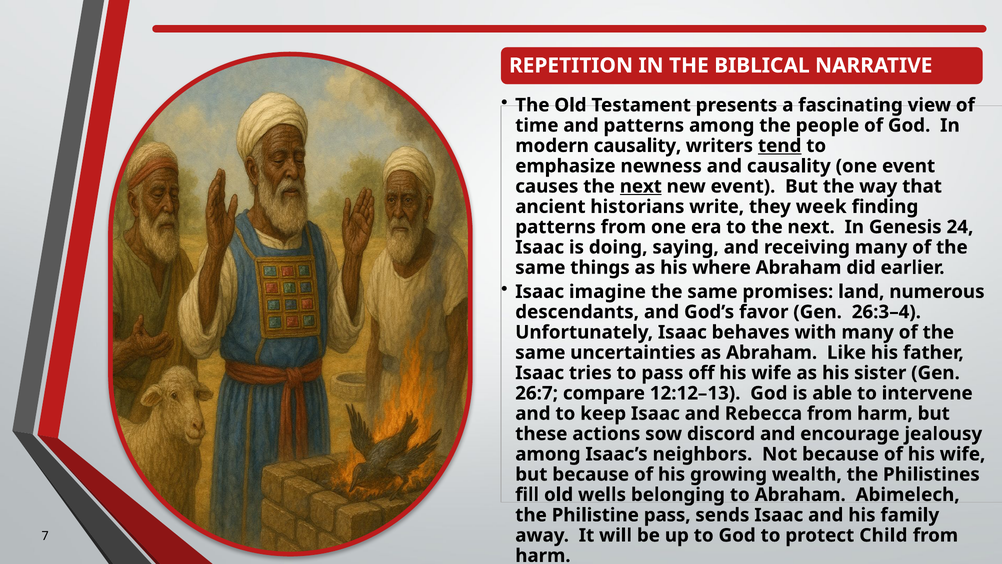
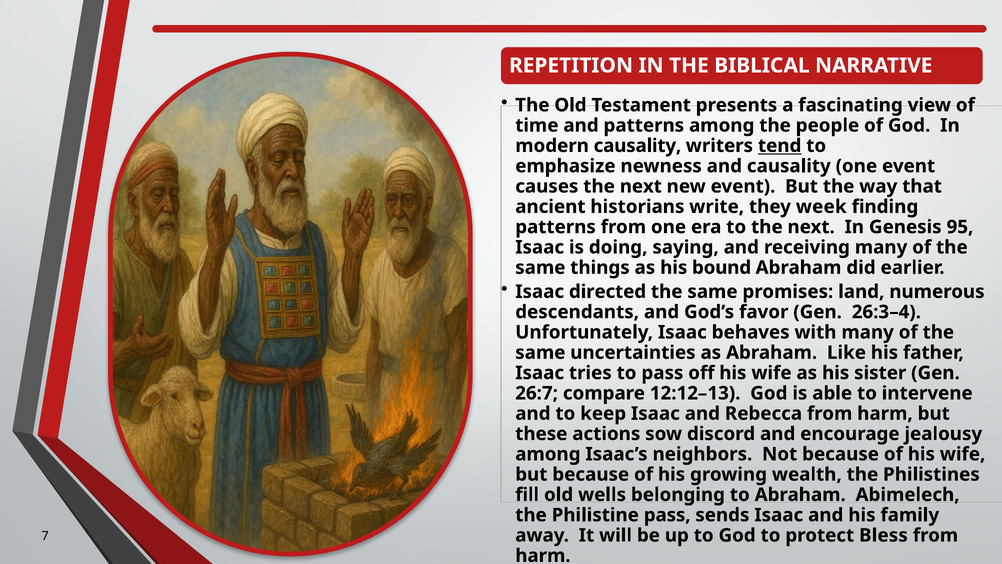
next underline: present -> none (641, 186)
24: 24 -> 95 (960, 227)
where: where -> bound (722, 267)
imagine: imagine -> directed (608, 291)
Child: Child -> Bless (883, 535)
